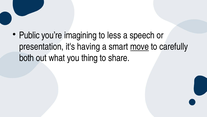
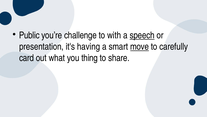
imagining: imagining -> challenge (80, 35)
less: less -> with (114, 35)
speech underline: none -> present (142, 35)
both: both -> card (27, 58)
